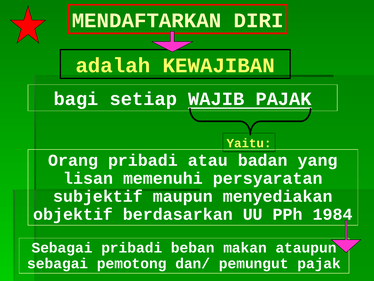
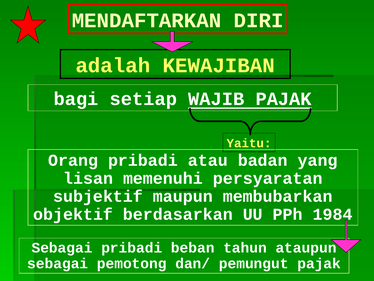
menyediakan: menyediakan -> membubarkan (278, 196)
makan: makan -> tahun (245, 247)
